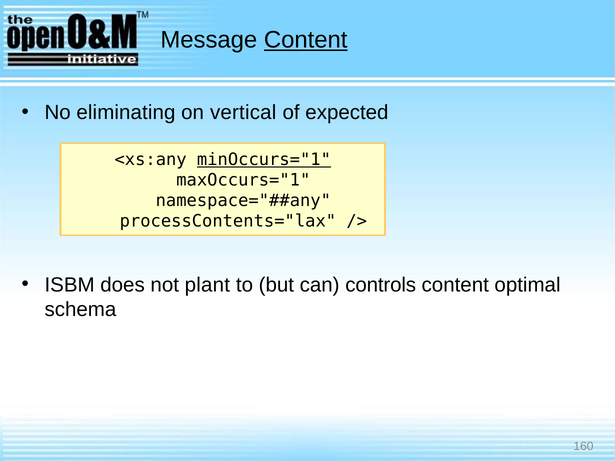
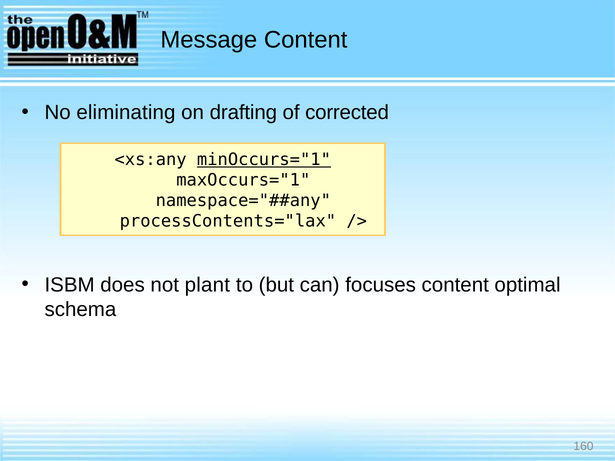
Content underline: present -> none (306, 40)
vertical: vertical -> drafting (243, 113)
expected: expected -> corrected (347, 113)
controls: controls -> focuses (381, 285)
